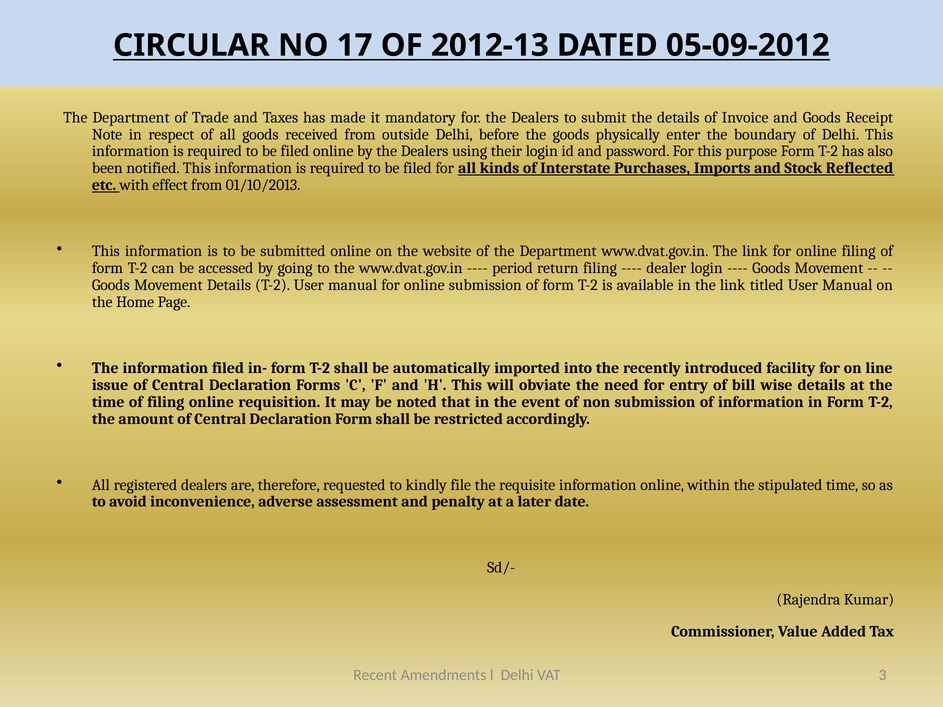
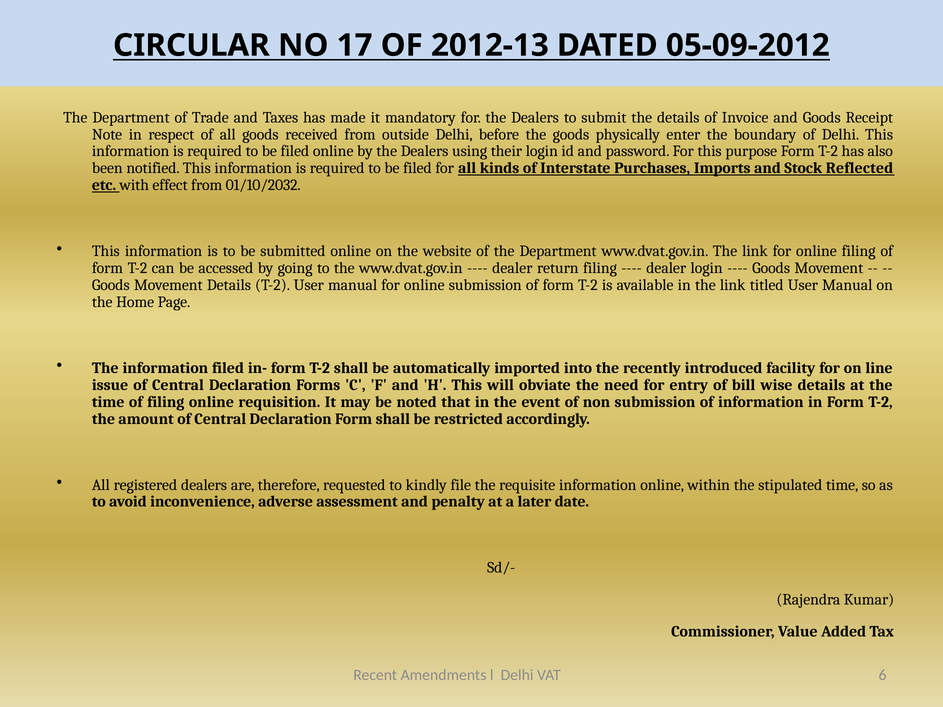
01/10/2013: 01/10/2013 -> 01/10/2032 (263, 185)
period: period -> dealer (512, 268)
3: 3 -> 6 (883, 675)
